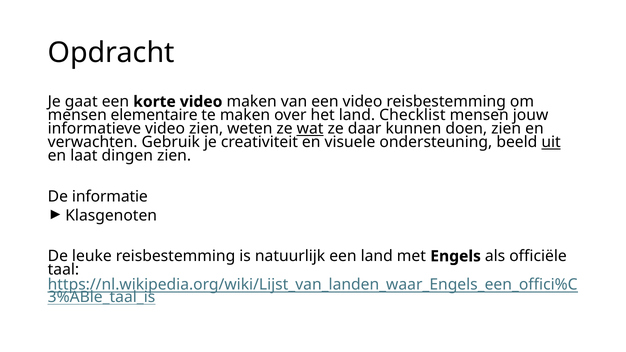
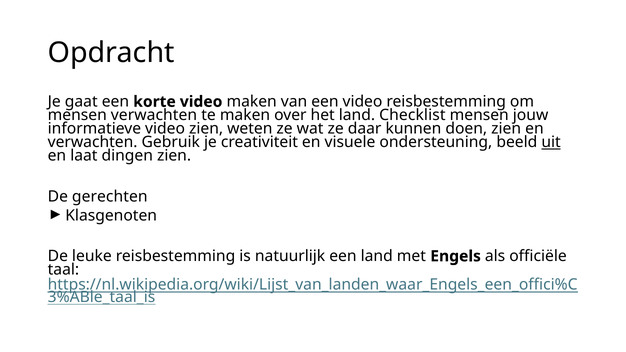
mensen elementaire: elementaire -> verwachten (154, 115)
wat underline: present -> none (310, 129)
informatie: informatie -> gerechten (110, 197)
